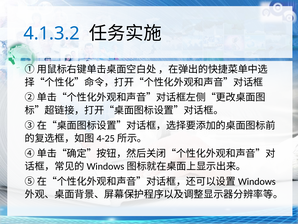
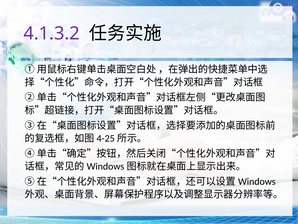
4.1.3.2 colour: blue -> purple (52, 33)
